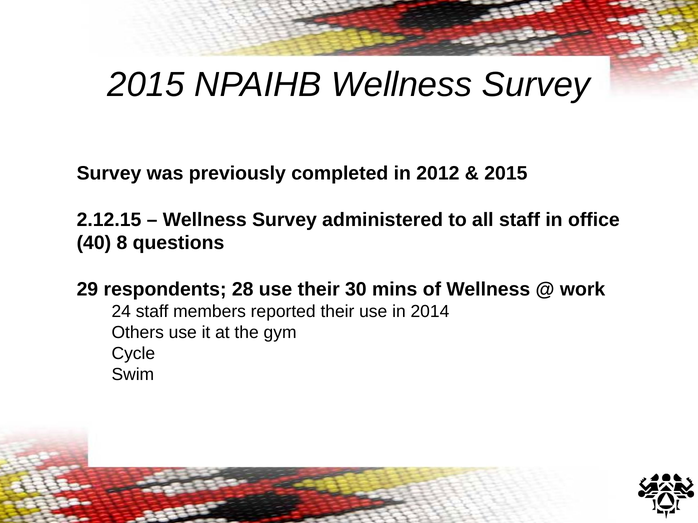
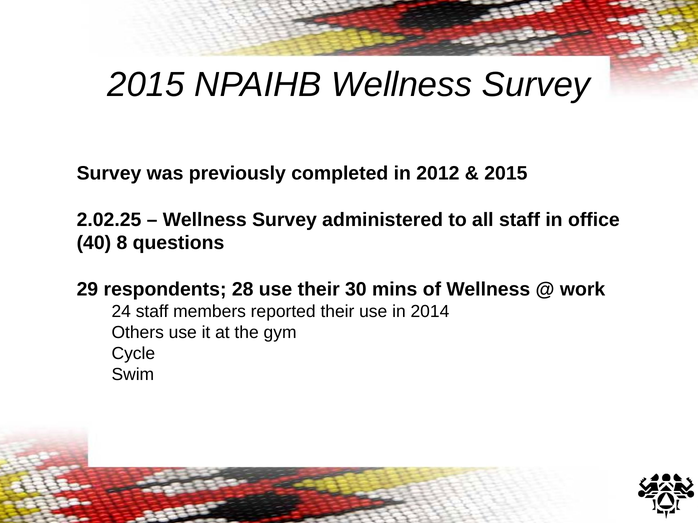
2.12.15: 2.12.15 -> 2.02.25 (109, 220)
